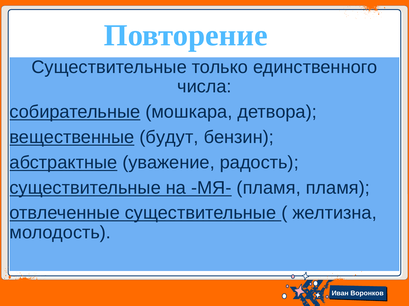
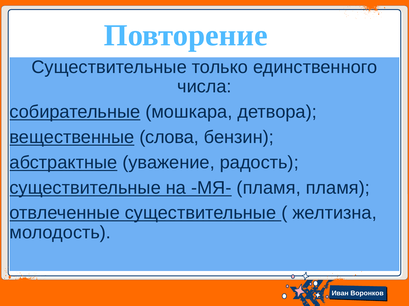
будут: будут -> слова (169, 138)
